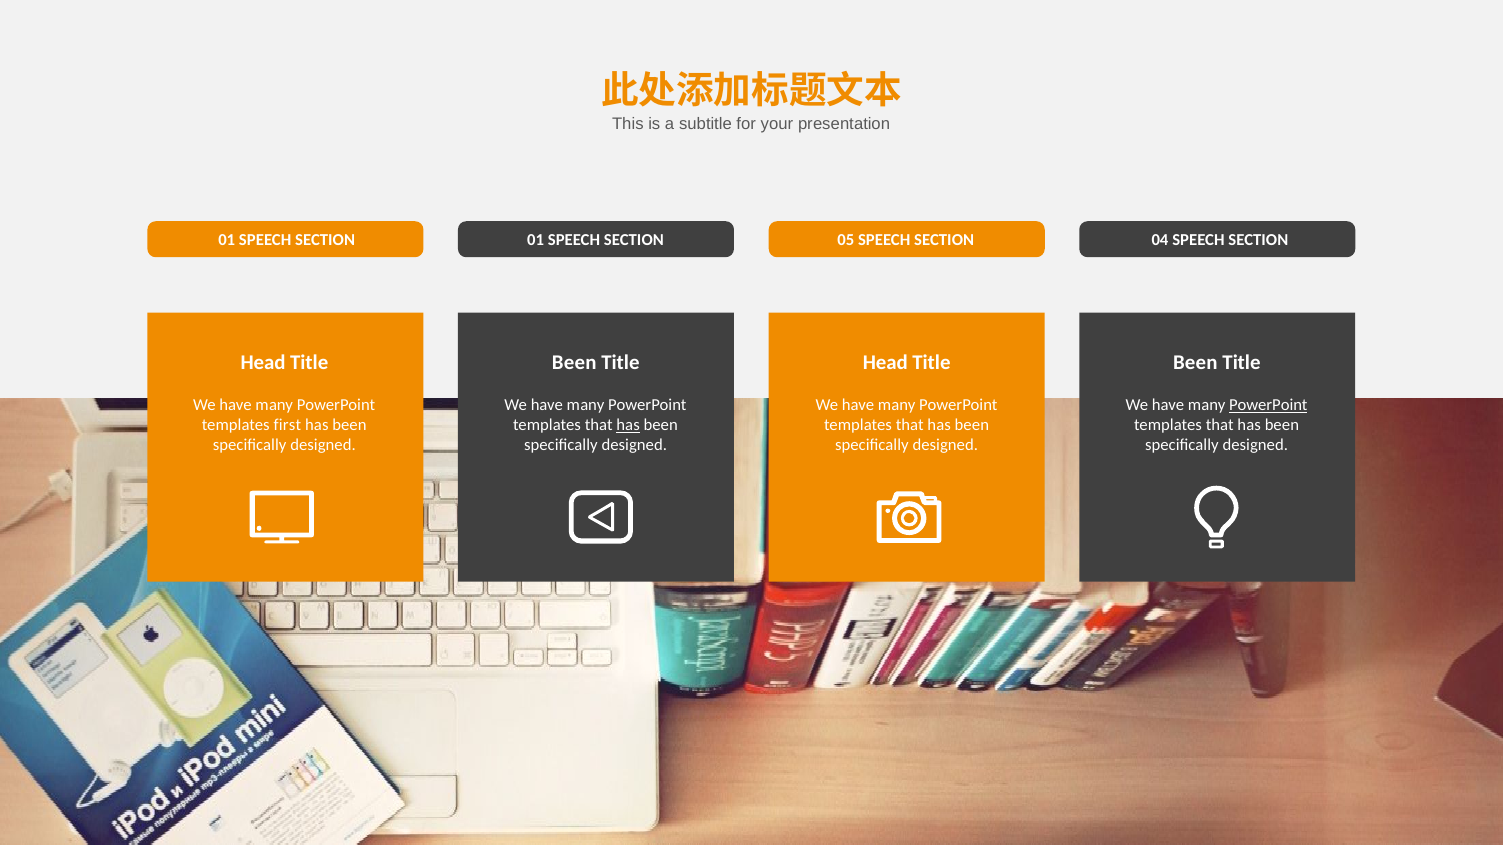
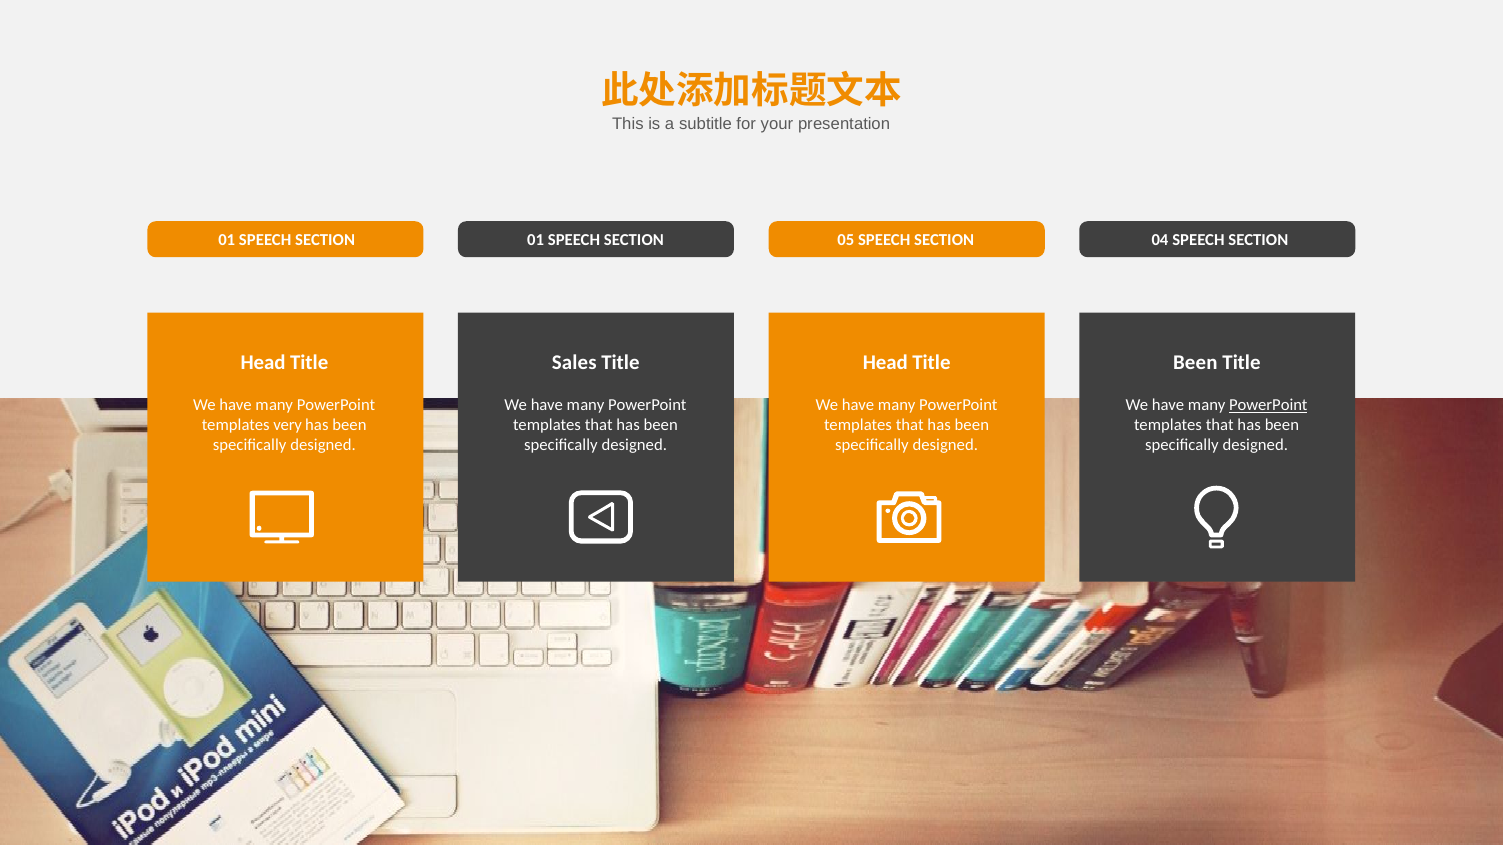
Been: Been -> Sales (574, 363)
first: first -> very (288, 425)
has underline: present -> none (628, 425)
